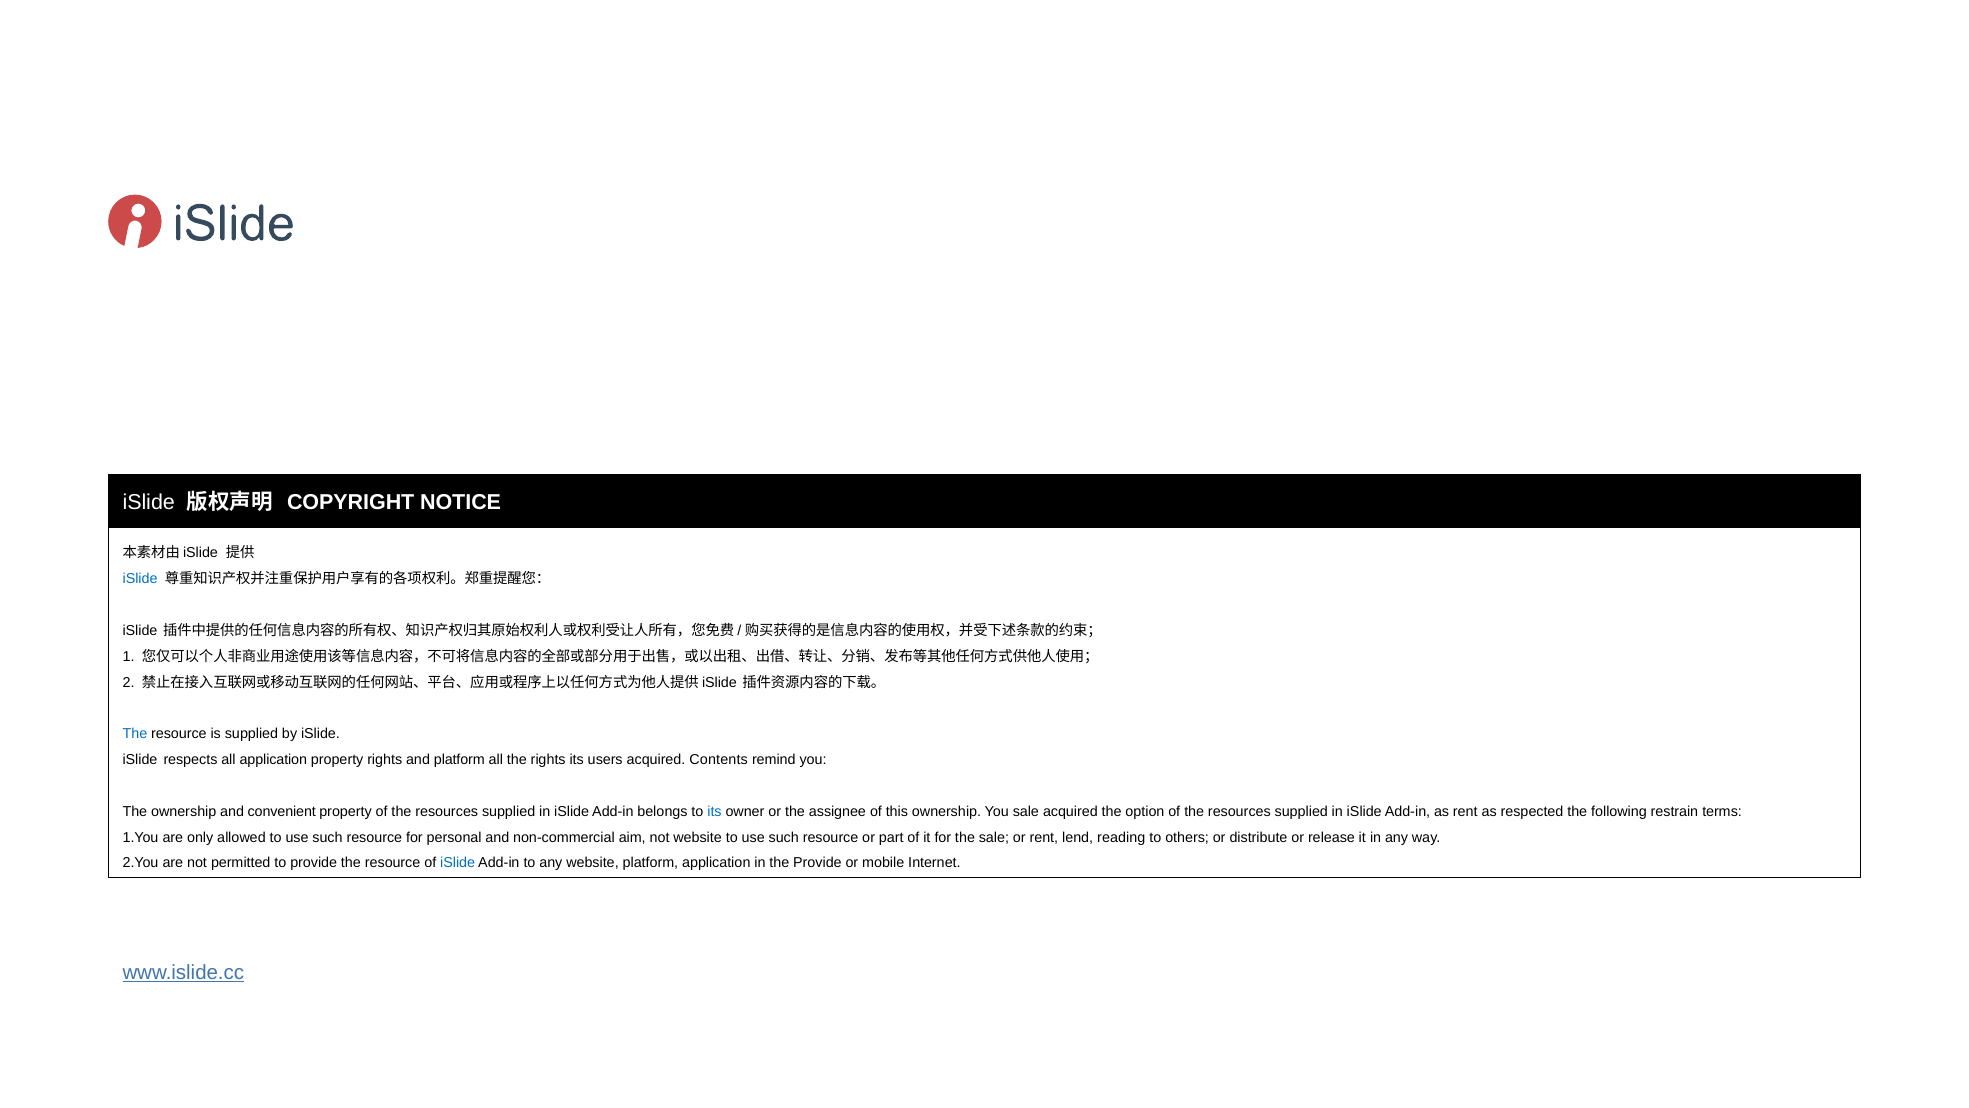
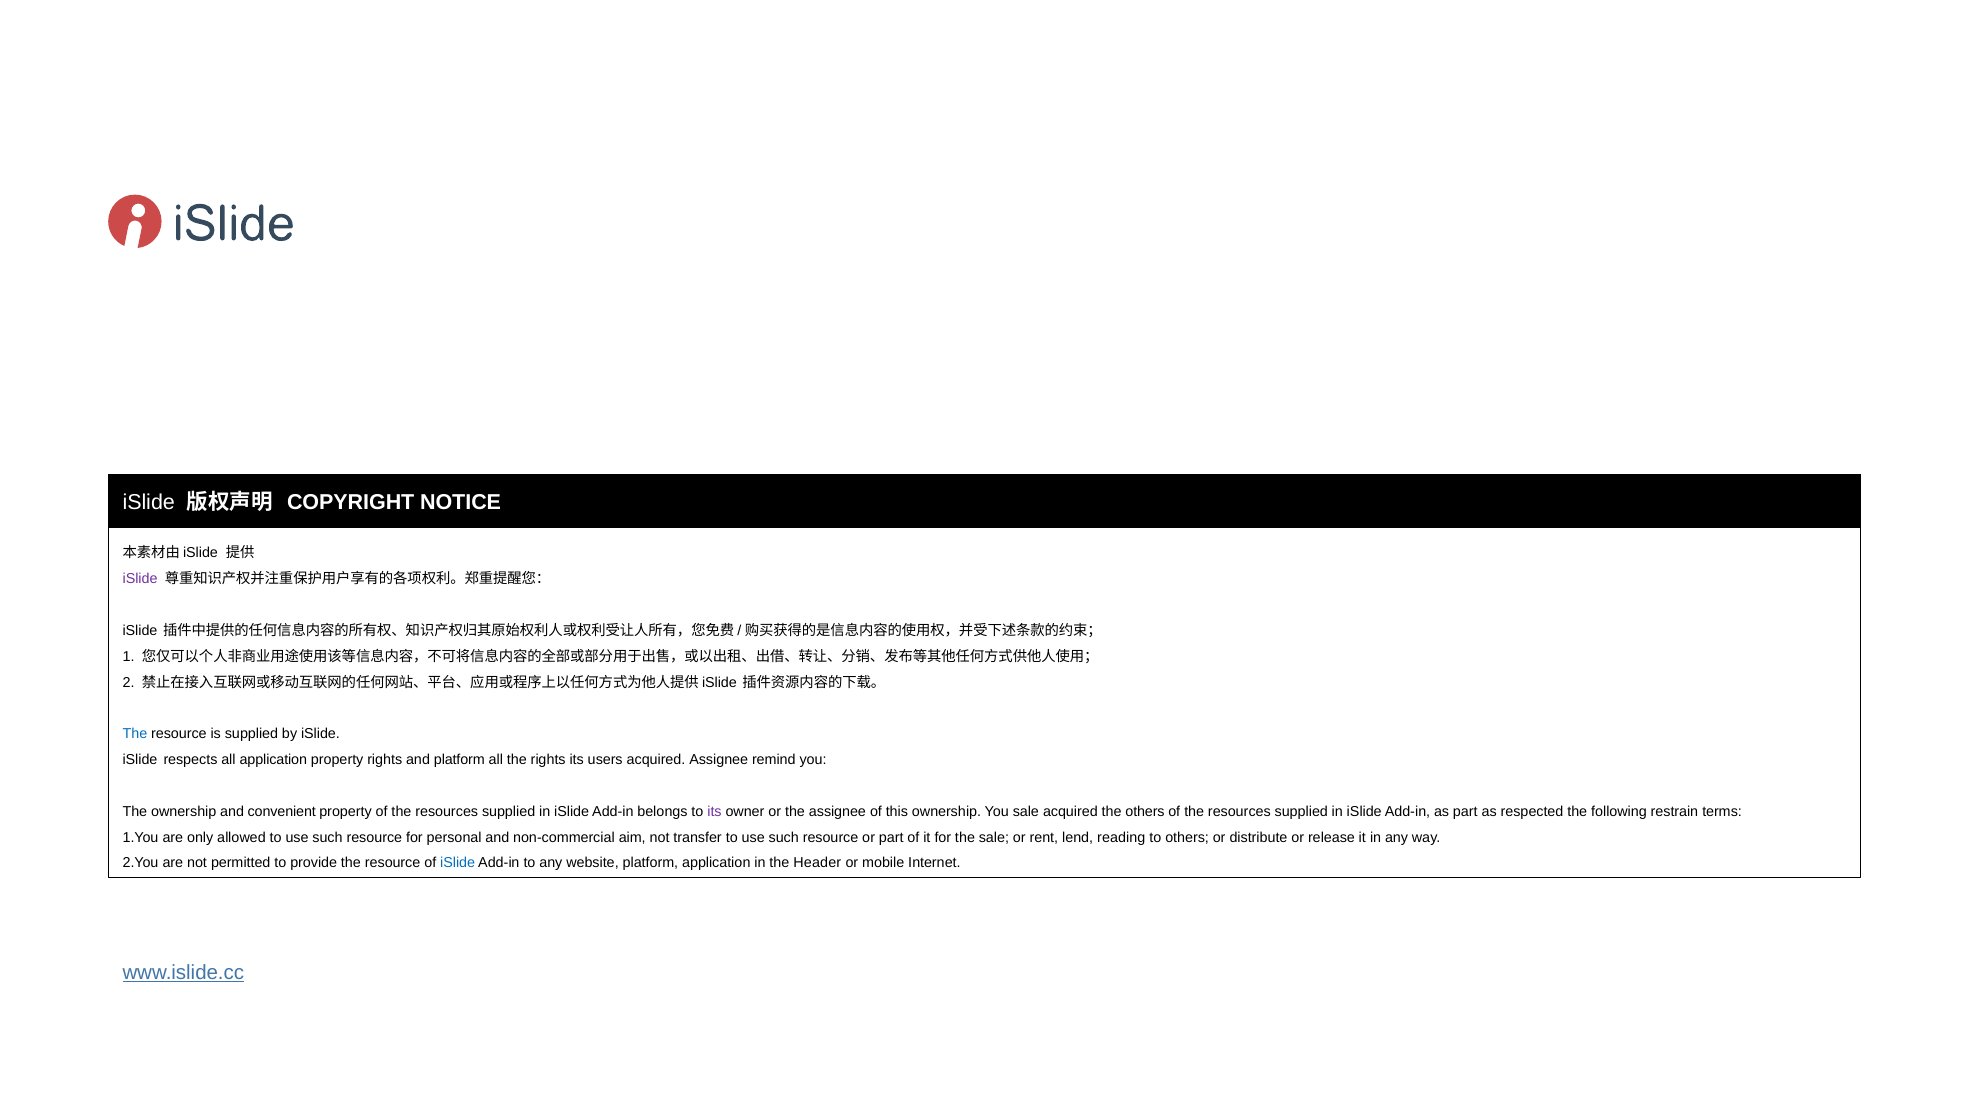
iSlide colour: blue -> purple (140, 579)
acquired Contents: Contents -> Assignee (719, 760)
its colour: blue -> purple (714, 811)
the option: option -> others (1145, 811)
as rent: rent -> part (1465, 811)
not website: website -> transfer (698, 837)
the Provide: Provide -> Header (817, 863)
